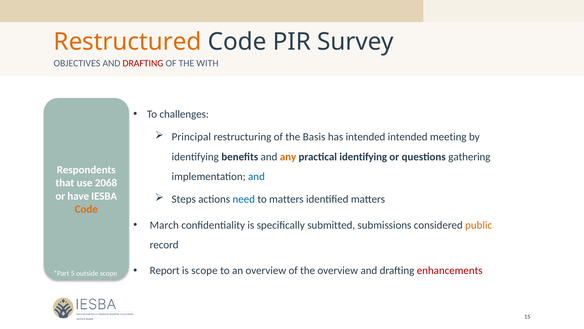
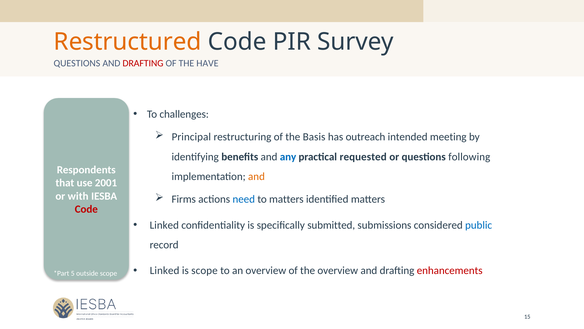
OBJECTIVES: OBJECTIVES -> QUESTIONS (77, 63)
WITH: WITH -> HAVE (207, 63)
has intended: intended -> outreach (366, 137)
any colour: orange -> blue (288, 156)
practical identifying: identifying -> requested (363, 156)
gathering: gathering -> following (469, 156)
and colour: blue -> orange (256, 176)
2068: 2068 -> 2001 (106, 183)
have: have -> with (78, 196)
Steps: Steps -> Firms (184, 199)
Code colour: orange -> red (86, 209)
March: March -> Linked (164, 225)
public colour: orange -> blue (479, 225)
Report: Report -> Linked (165, 270)
